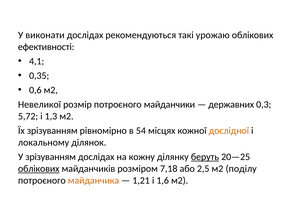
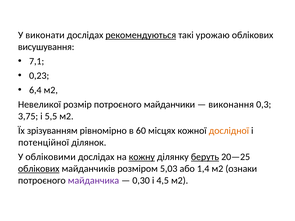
рекомендуються underline: none -> present (141, 35)
ефективності: ефективності -> висушування (46, 47)
4,1: 4,1 -> 7,1 (37, 61)
0,35: 0,35 -> 0,23 (39, 76)
0,6: 0,6 -> 6,4 (35, 90)
державних: державних -> виконання (231, 105)
5,72: 5,72 -> 3,75 (28, 116)
1,3: 1,3 -> 5,5 (51, 116)
54: 54 -> 60 (141, 131)
локальному: локальному -> потенційної (44, 143)
У зрізуванням: зрізуванням -> обліковими (51, 157)
кожну underline: none -> present (142, 157)
7,18: 7,18 -> 5,03 (169, 169)
2,5: 2,5 -> 1,4 (203, 169)
поділу: поділу -> ознаки (241, 169)
майданчика colour: orange -> purple (93, 181)
1,21: 1,21 -> 0,30 (141, 181)
1,6: 1,6 -> 4,5 (163, 181)
